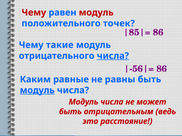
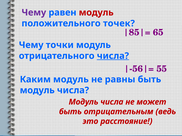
Чему colour: red -> purple (34, 13)
86: 86 -> 65 (158, 32)
такие: такие -> точки (60, 45)
86: 86 -> 55 (162, 69)
Каким равные: равные -> модуль (71, 80)
модуль underline: present -> none (37, 91)
